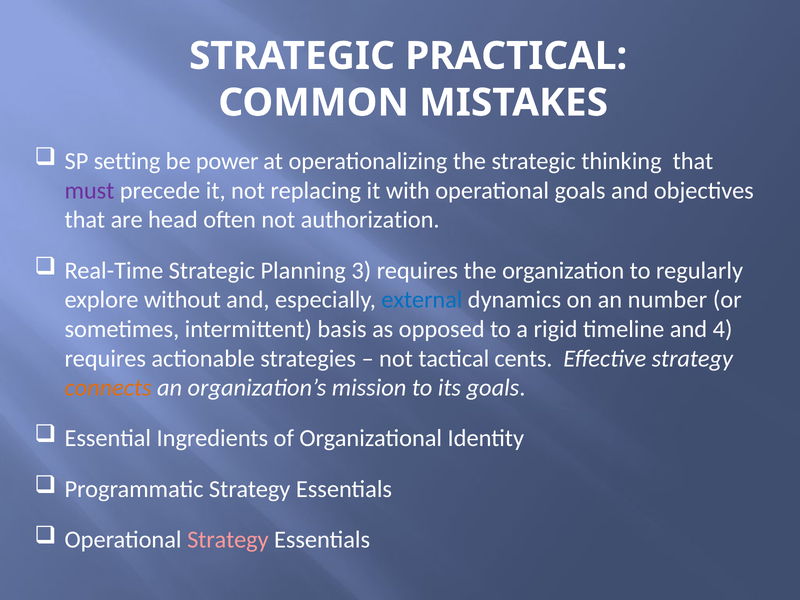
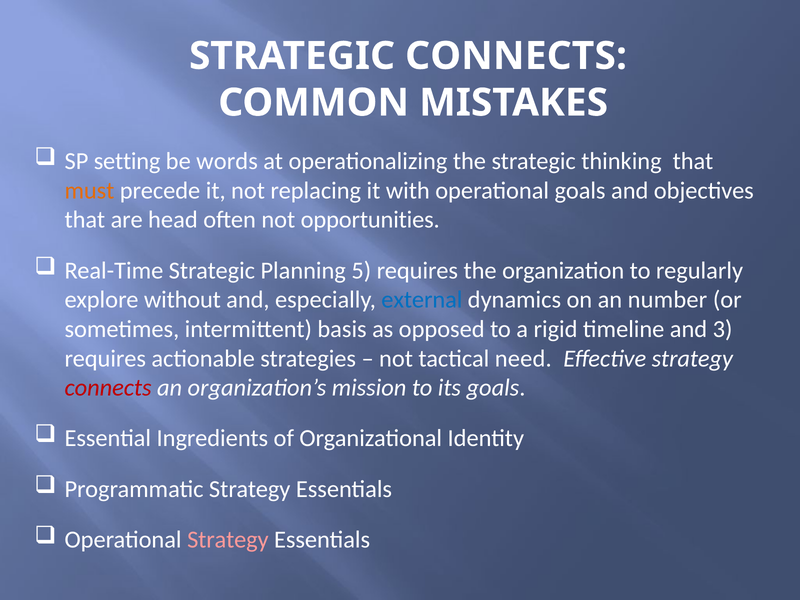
STRATEGIC PRACTICAL: PRACTICAL -> CONNECTS (516, 56)
power: power -> words (227, 161)
must colour: purple -> orange (89, 191)
authorization: authorization -> opportunities (370, 220)
3: 3 -> 5 (361, 270)
4: 4 -> 3 (723, 329)
cents: cents -> need (523, 358)
connects colour: orange -> red (108, 388)
